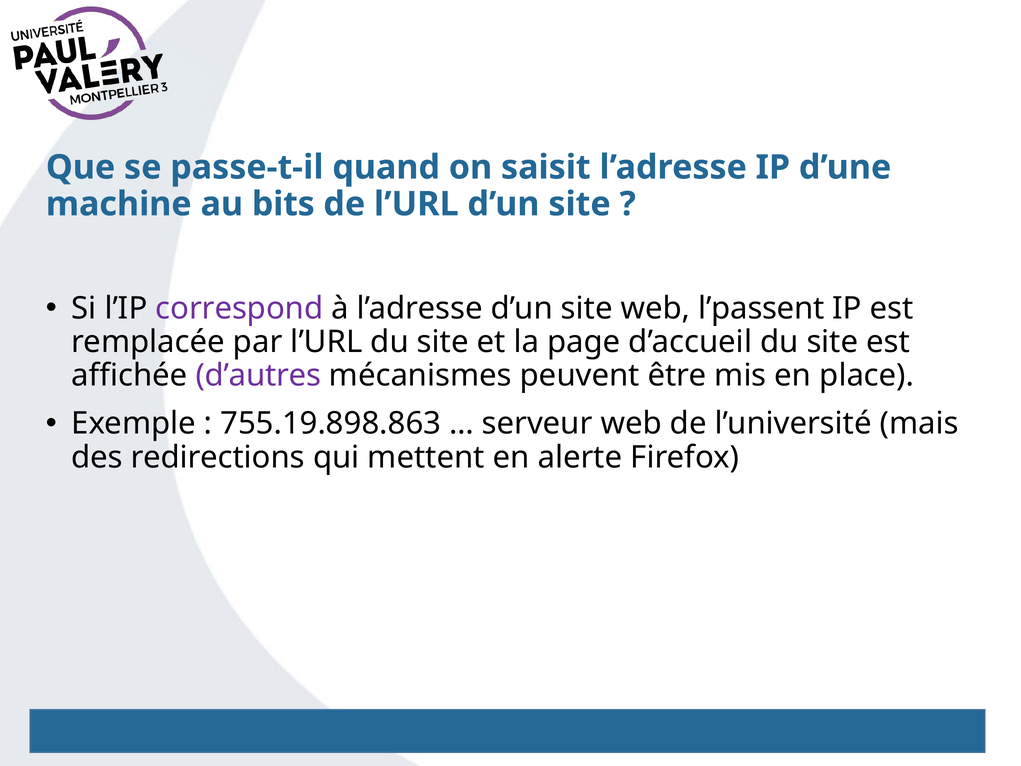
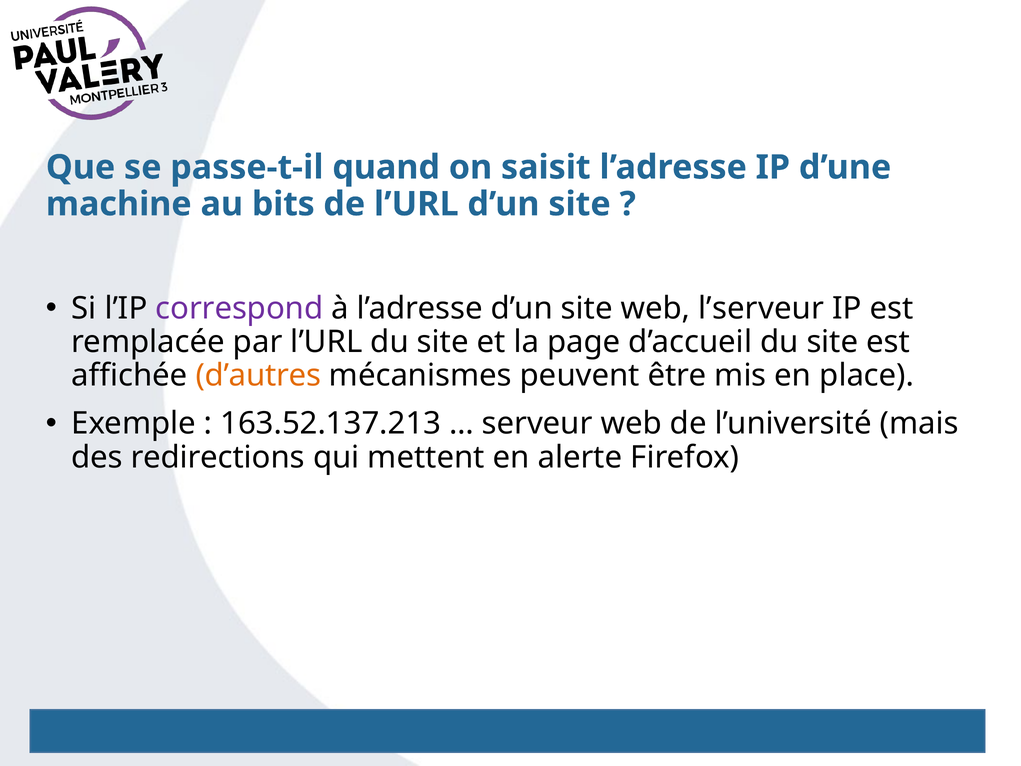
l’passent: l’passent -> l’serveur (761, 308)
d’autres colour: purple -> orange (258, 376)
755.19.898.863: 755.19.898.863 -> 163.52.137.213 (331, 423)
